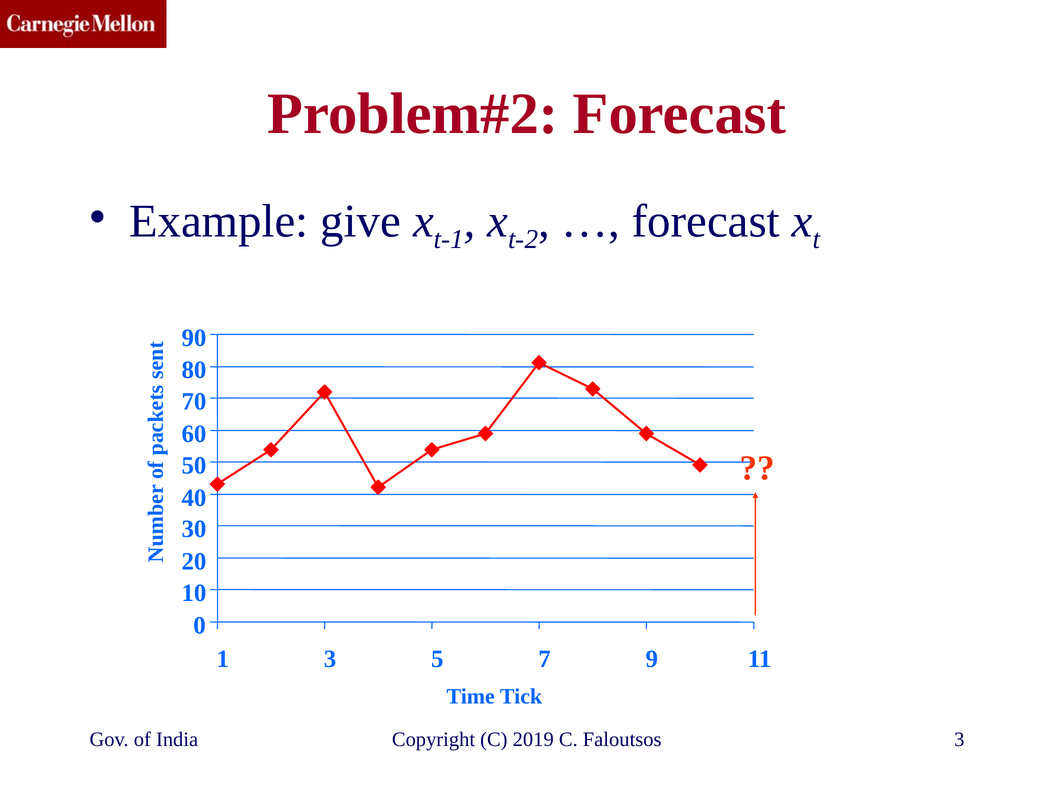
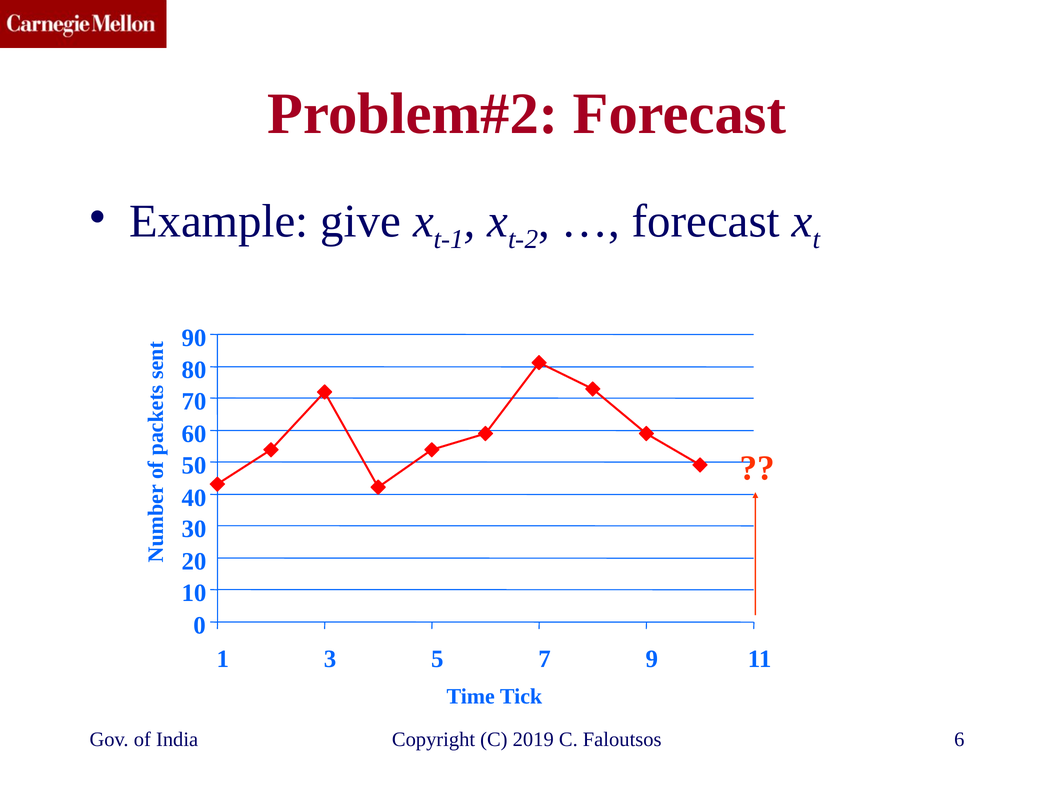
Faloutsos 3: 3 -> 6 (959, 739)
